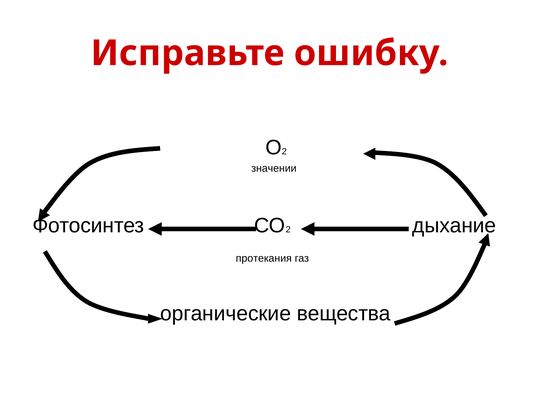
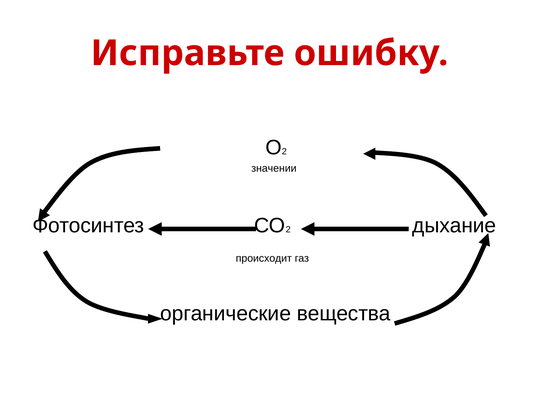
протекания: протекания -> происходит (264, 259)
